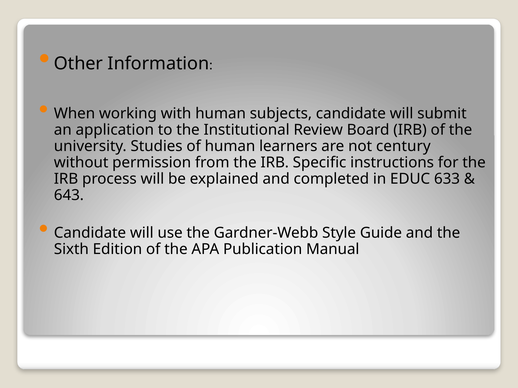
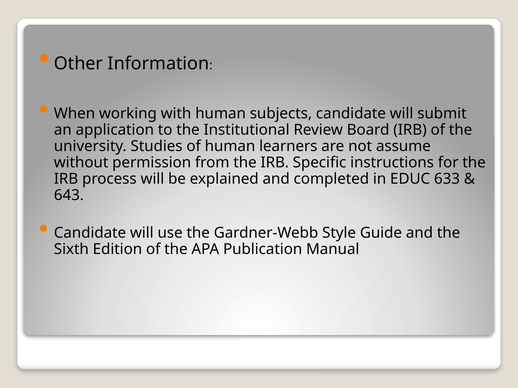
century: century -> assume (403, 146)
